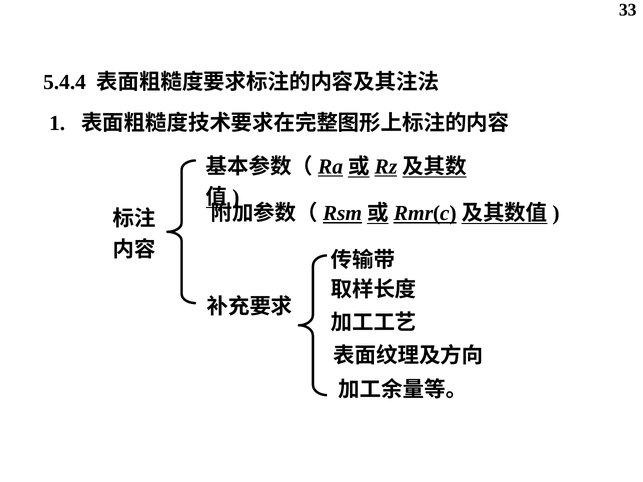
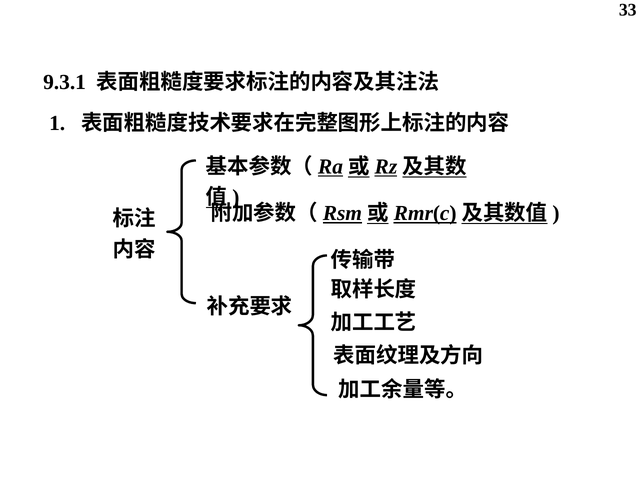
5.4.4: 5.4.4 -> 9.3.1 (65, 82)
